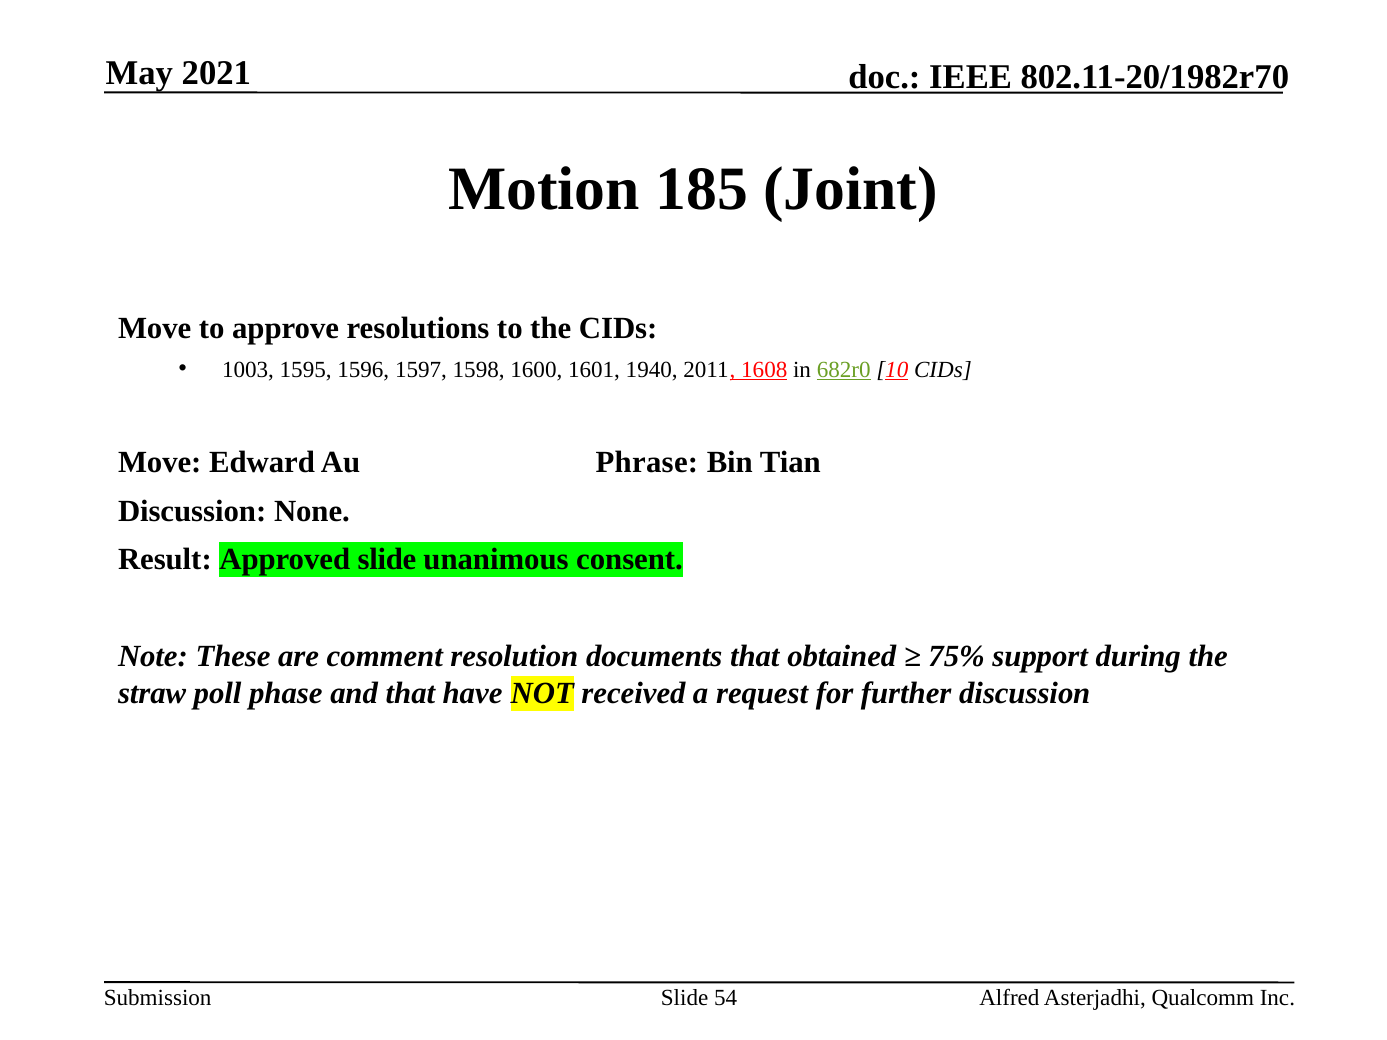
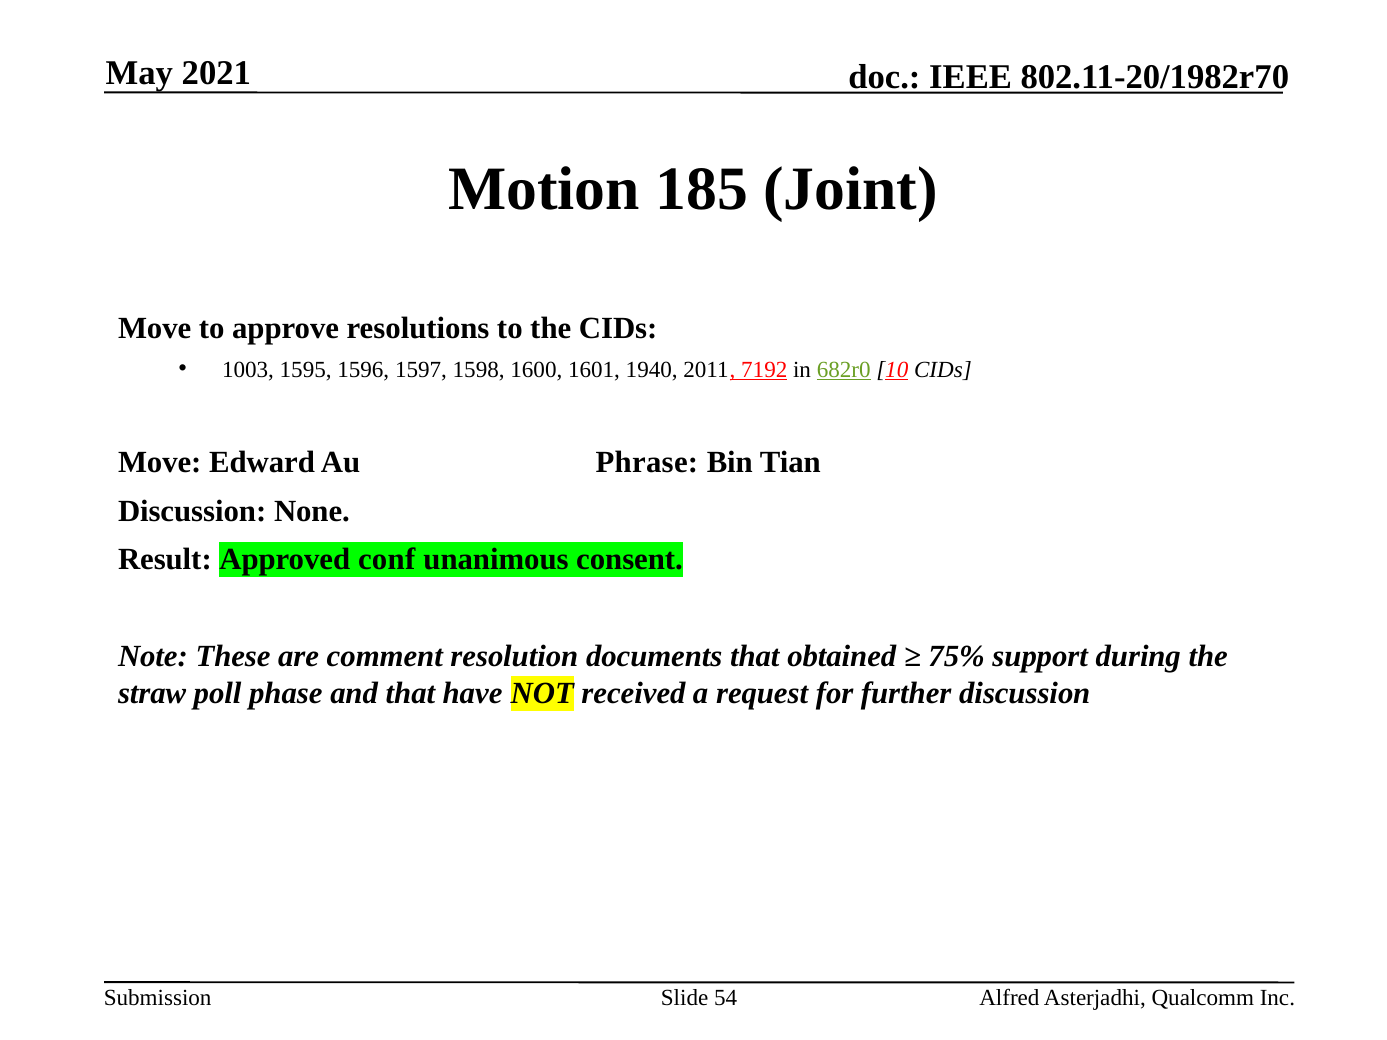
1608: 1608 -> 7192 (764, 370)
Approved slide: slide -> conf (387, 560)
